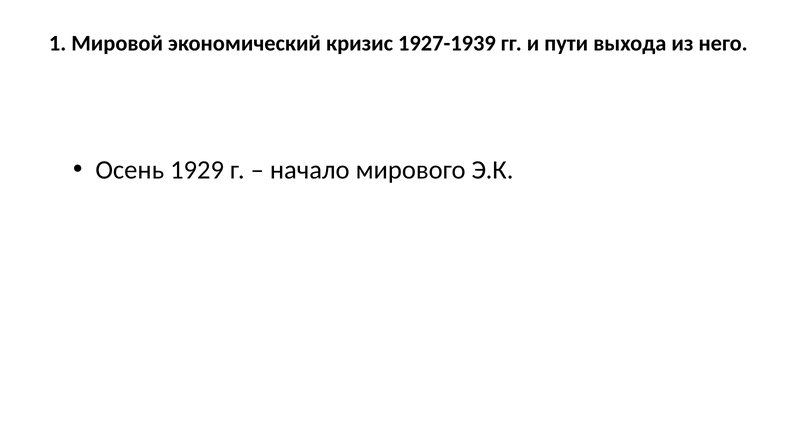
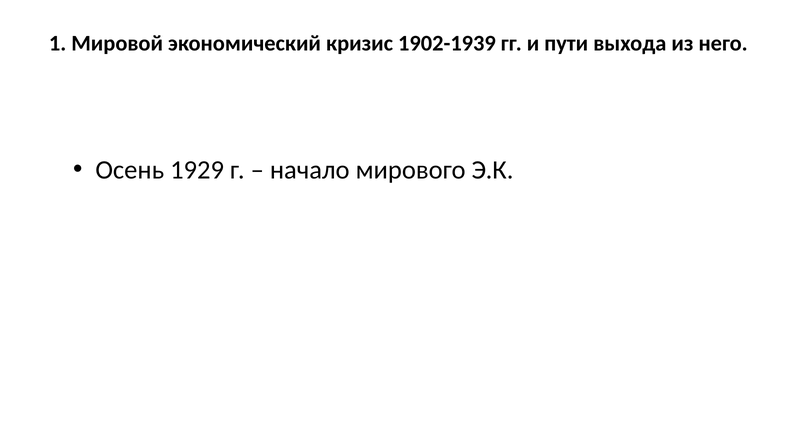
1927-1939: 1927-1939 -> 1902-1939 (447, 43)
